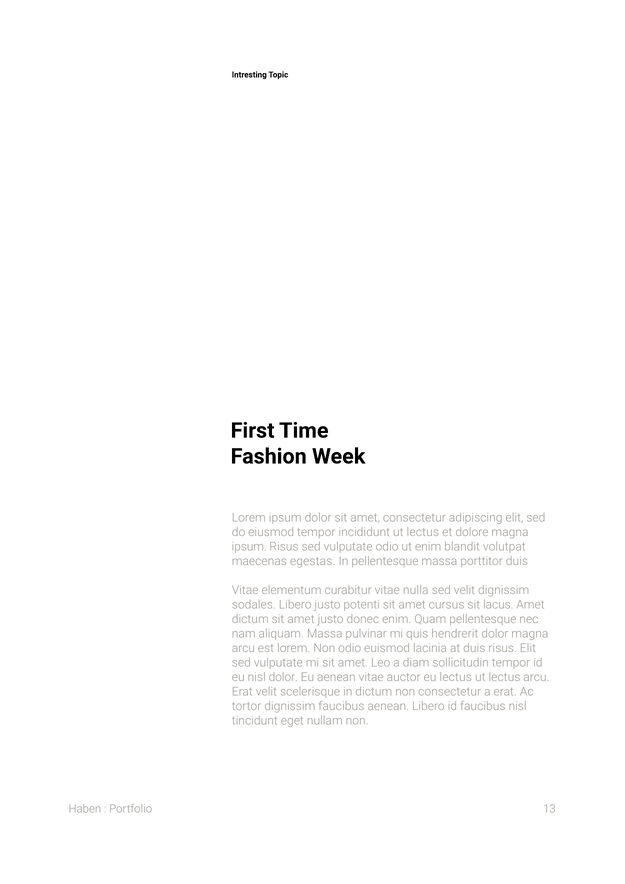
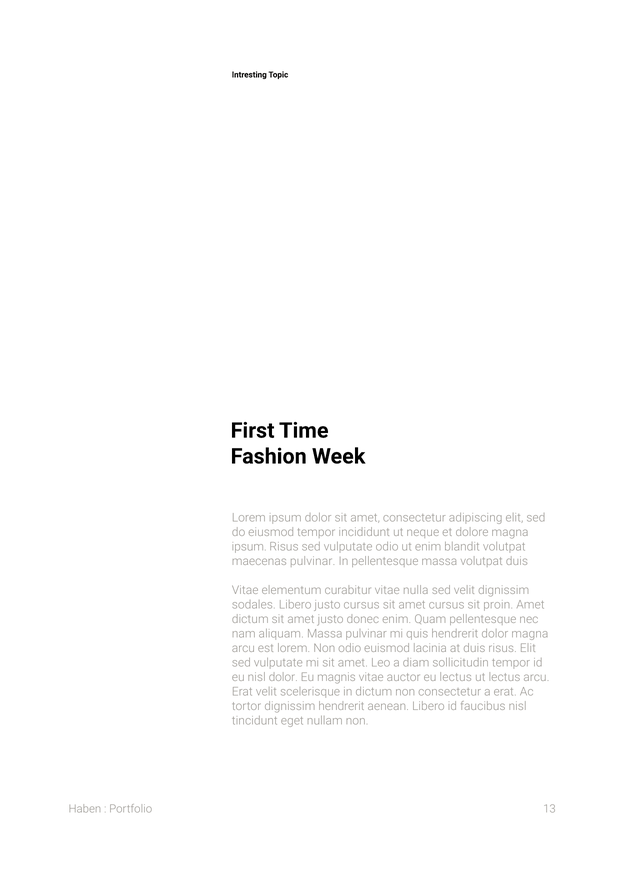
incididunt ut lectus: lectus -> neque (423, 532)
maecenas egestas: egestas -> pulvinar (313, 561)
massa porttitor: porttitor -> volutpat (482, 561)
justo potenti: potenti -> cursus (362, 605)
lacus: lacus -> proin (498, 605)
Eu aenean: aenean -> magnis (336, 677)
dignissim faucibus: faucibus -> hendrerit (341, 706)
